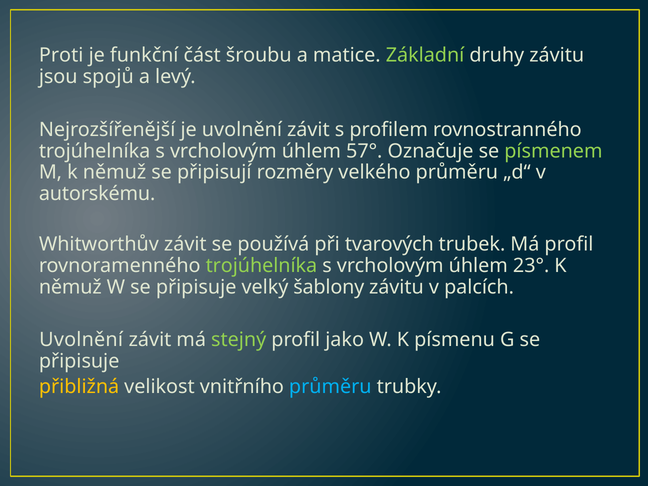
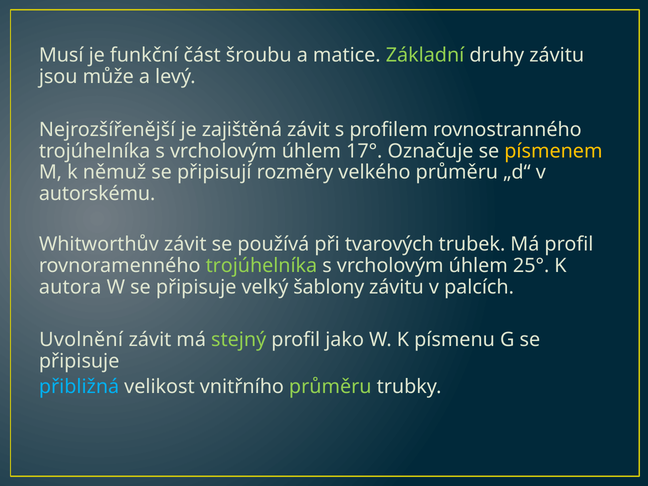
Proti: Proti -> Musí (61, 55)
spojů: spojů -> může (108, 77)
je uvolnění: uvolnění -> zajištěná (242, 130)
57°: 57° -> 17° (364, 151)
písmenem colour: light green -> yellow (553, 151)
23°: 23° -> 25° (531, 266)
němuž: němuž -> autora (70, 287)
přibližná colour: yellow -> light blue (79, 387)
průměru colour: light blue -> light green (330, 387)
